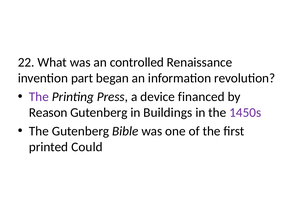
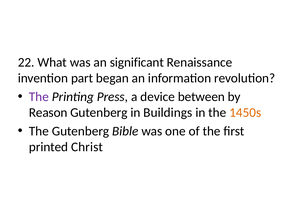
controlled: controlled -> significant (137, 62)
financed: financed -> between (201, 97)
1450s colour: purple -> orange (245, 112)
Could: Could -> Christ (87, 147)
